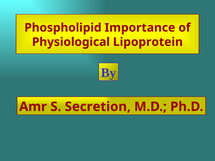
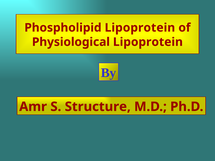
Phospholipid Importance: Importance -> Lipoprotein (140, 28)
Secretion: Secretion -> Structure (98, 107)
